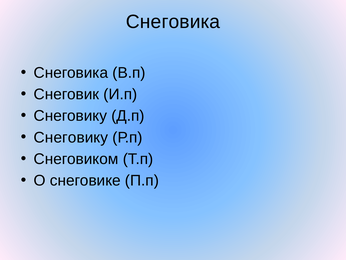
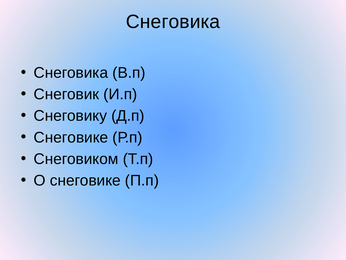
Снеговику: Снеговику -> Снеговике (71, 137)
